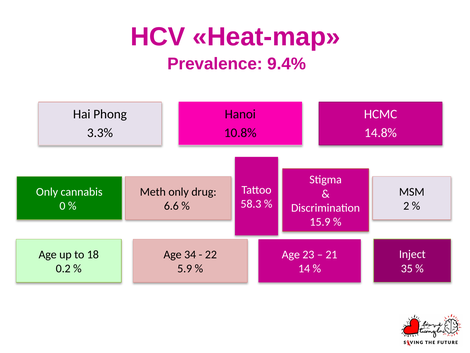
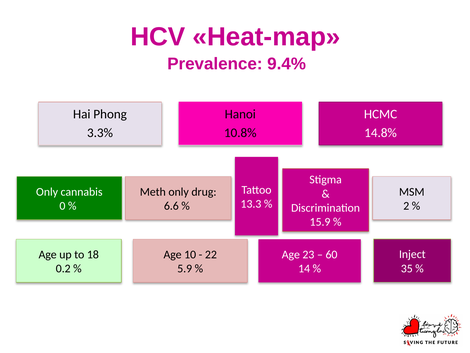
58.3: 58.3 -> 13.3 (251, 204)
34: 34 -> 10 (190, 254)
21: 21 -> 60 (331, 254)
